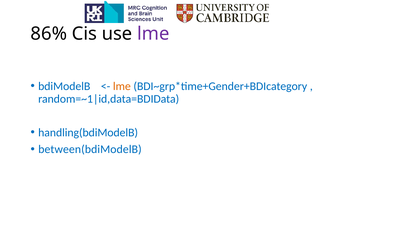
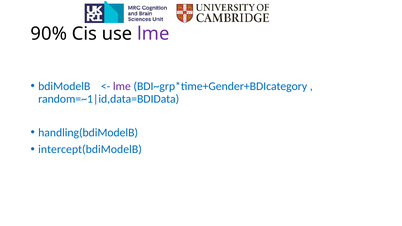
86%: 86% -> 90% (49, 34)
lme colour: orange -> purple (122, 86)
between(bdiModelB: between(bdiModelB -> intercept(bdiModelB (90, 149)
